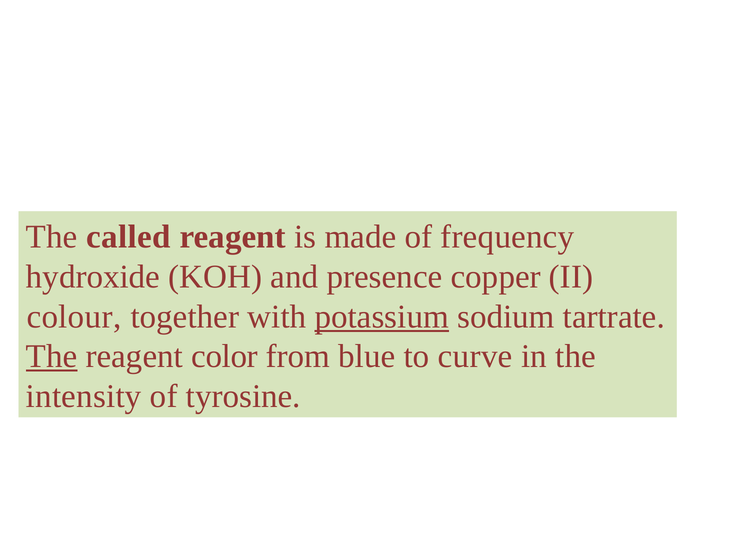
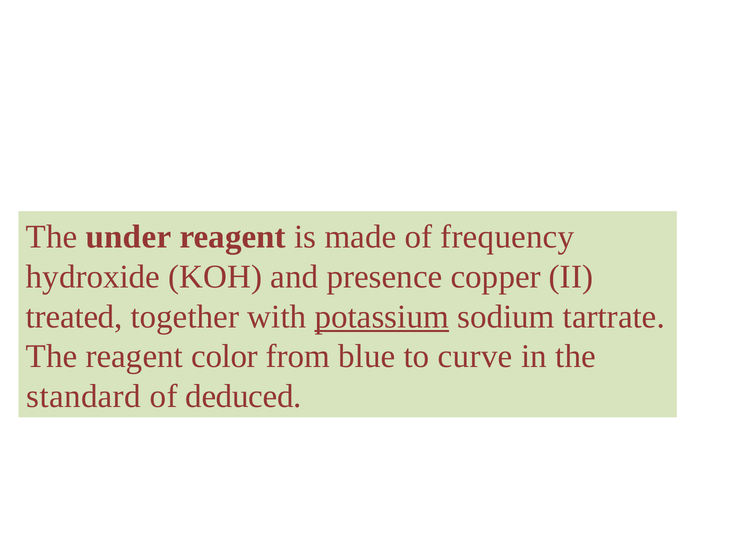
called: called -> under (128, 237)
colour: colour -> treated (74, 316)
The underline: present -> none (52, 356)
intensity: intensity -> standard (84, 396)
tyrosine: tyrosine -> deduced (243, 396)
